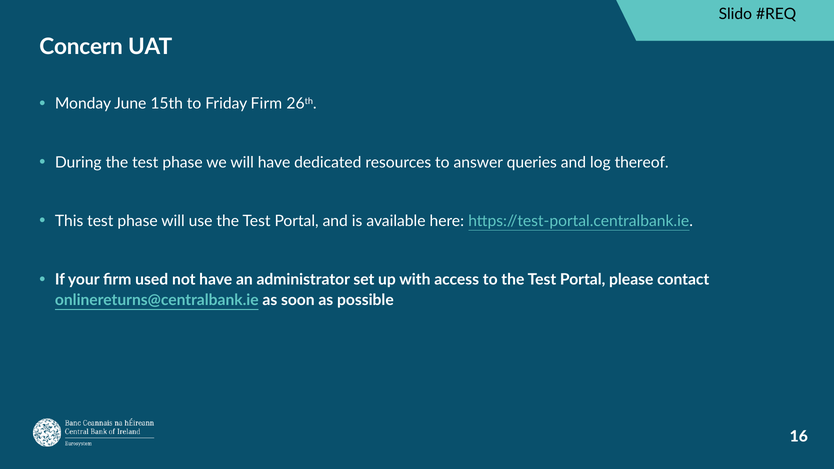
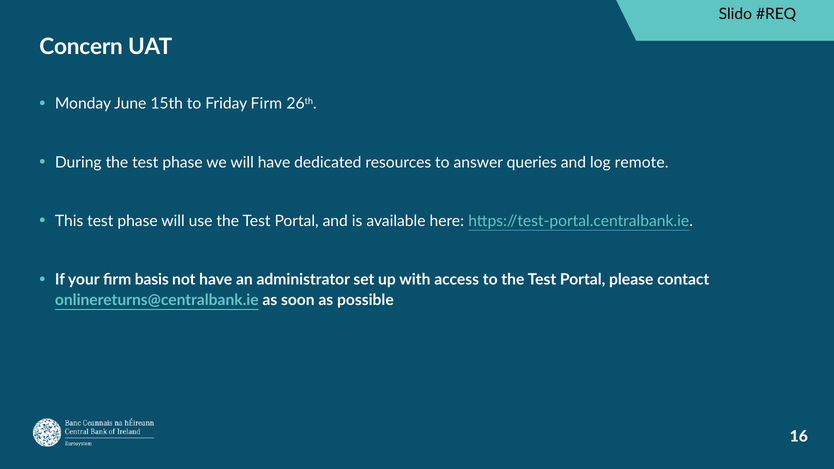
thereof: thereof -> remote (642, 162)
used: used -> basis (152, 280)
